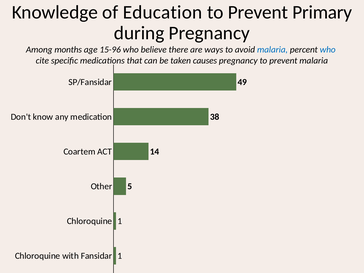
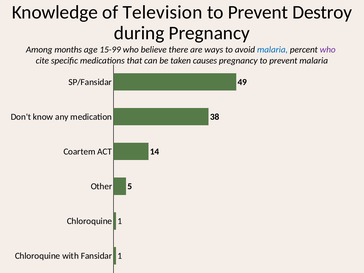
Education: Education -> Television (162, 12)
Primary: Primary -> Destroy (322, 12)
15-96: 15-96 -> 15-99 (110, 50)
who colour: blue -> purple (328, 50)
